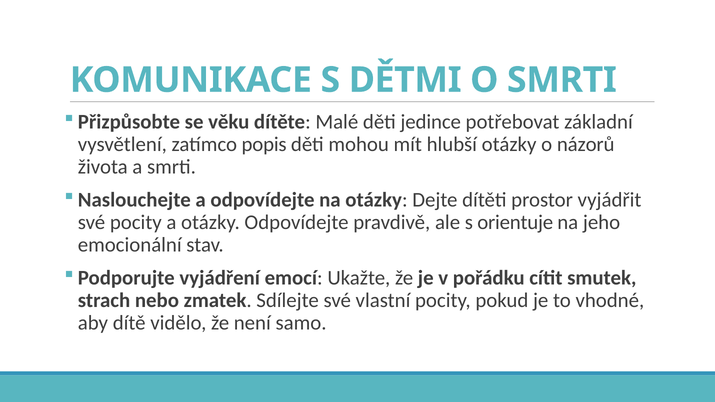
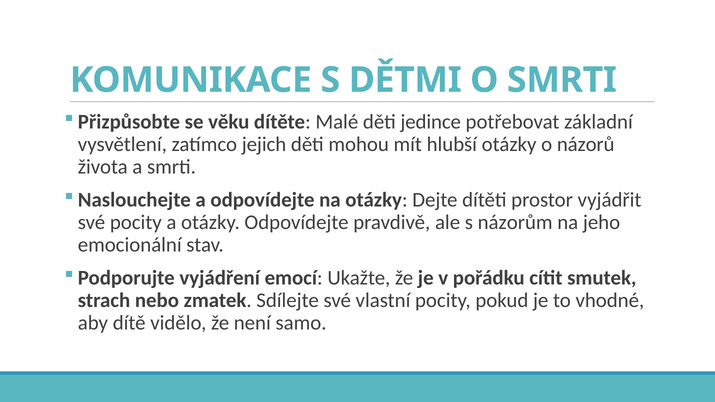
popis: popis -> jejich (264, 145)
orientuje: orientuje -> názorům (515, 223)
